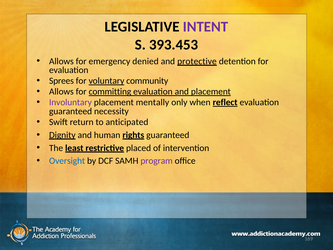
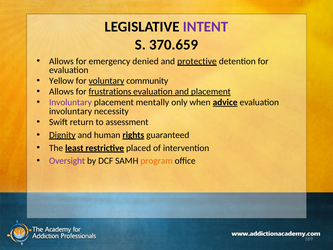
393.453: 393.453 -> 370.659 (174, 45)
Sprees: Sprees -> Yellow (61, 81)
committing: committing -> frustrations (110, 92)
reflect: reflect -> advice (225, 102)
guaranteed: guaranteed -> involuntary (71, 111)
anticipated: anticipated -> assessment (127, 122)
Oversight colour: blue -> purple (67, 161)
program colour: purple -> orange (157, 161)
